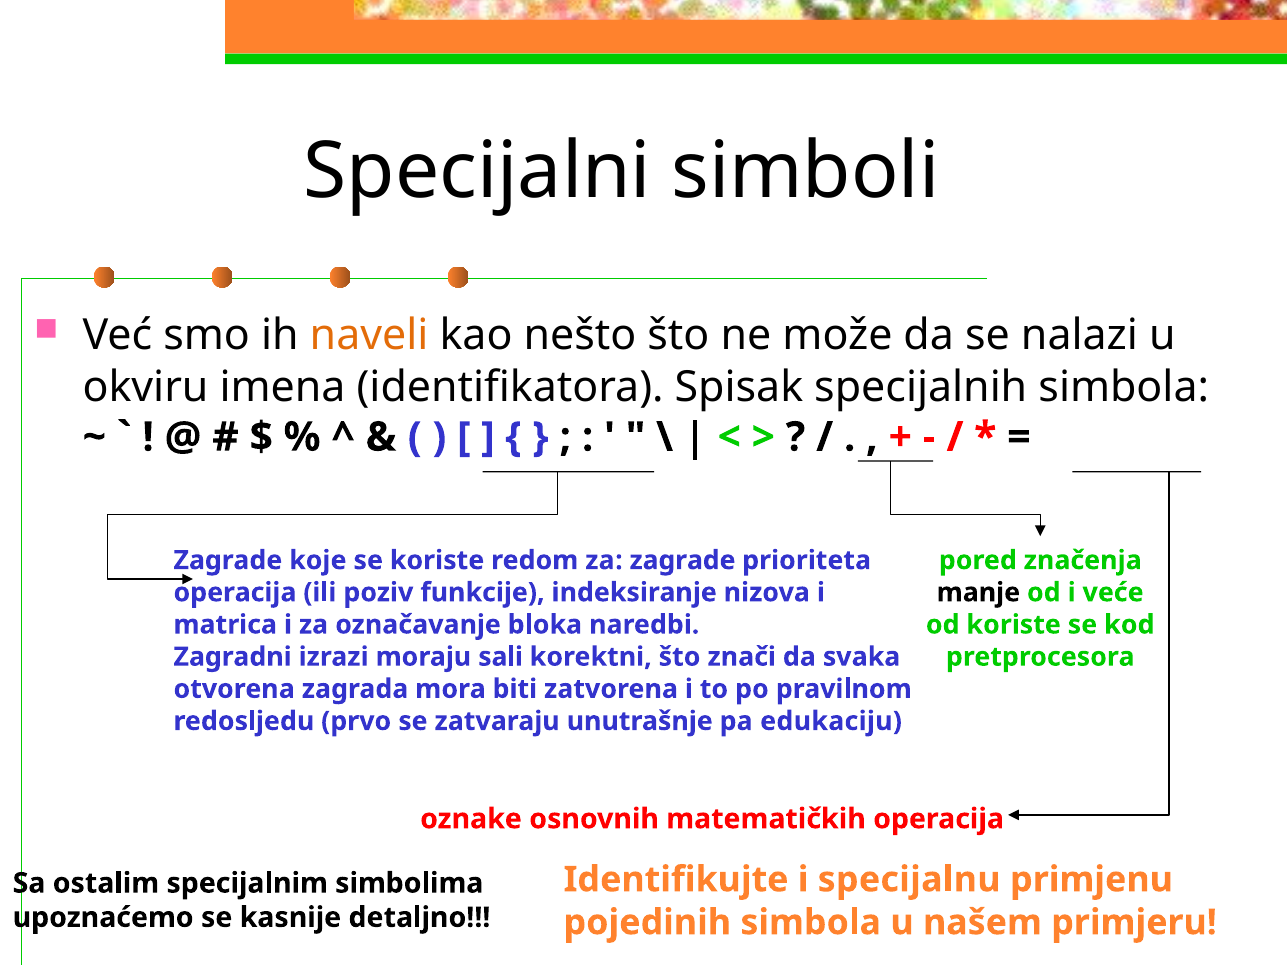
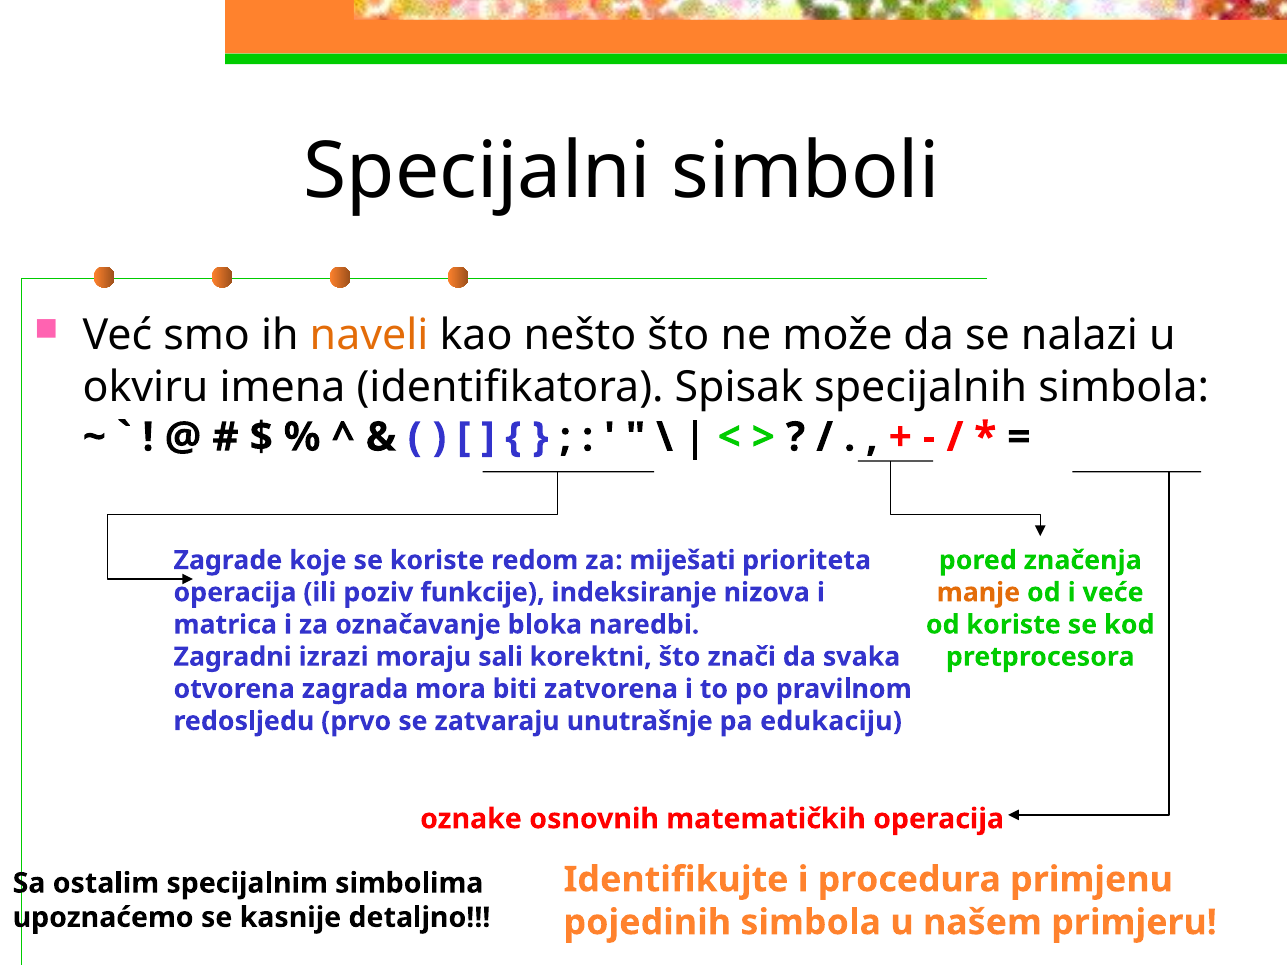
za zagrade: zagrade -> miješati (683, 560)
manje colour: black -> orange (978, 593)
specijalnu: specijalnu -> procedura (909, 880)
